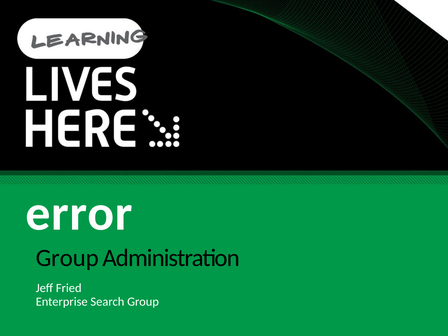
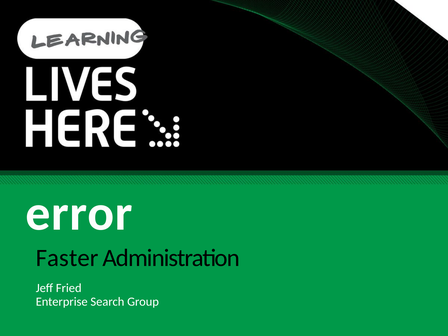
Group: Group -> Faster (67, 258)
